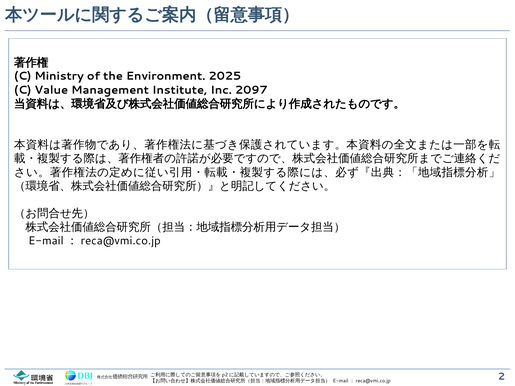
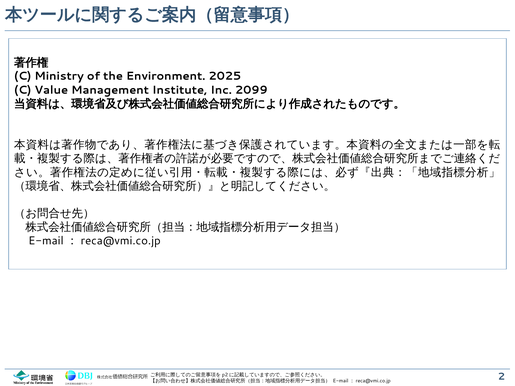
2097: 2097 -> 2099 (251, 90)
